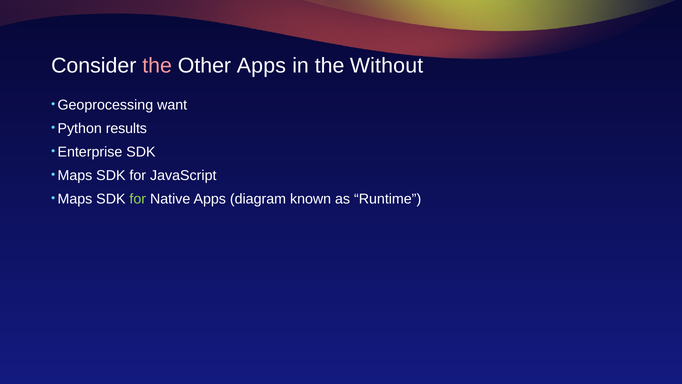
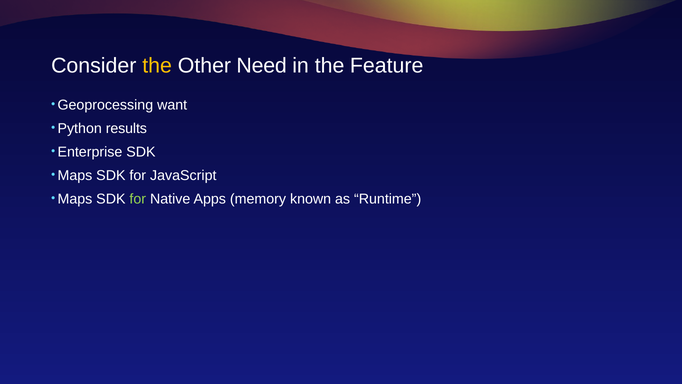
the colour: pink -> yellow (157, 66)
Other Apps: Apps -> Need (262, 66)
Without: Without -> Feature (387, 66)
diagram: diagram -> memory (258, 199)
